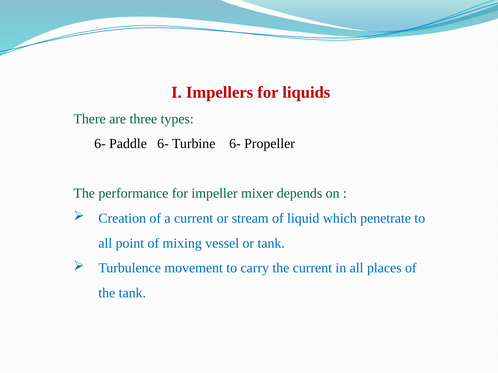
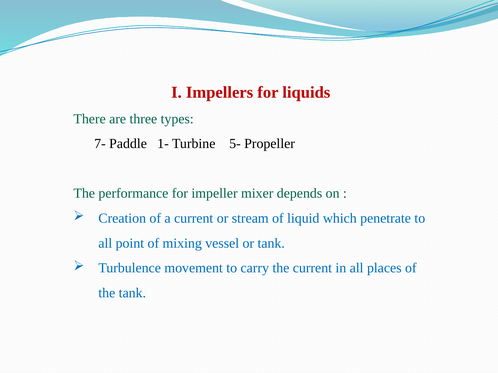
6-: 6- -> 7- (100, 144)
Paddle 6-: 6- -> 1- (163, 144)
Turbine 6-: 6- -> 5- (235, 144)
